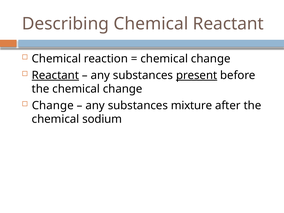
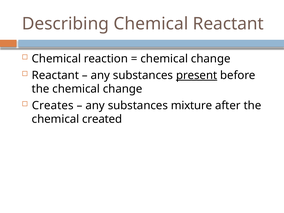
Reactant underline: present -> none (55, 75)
Change: Change -> Creates (53, 105)
sodium: sodium -> created (102, 119)
